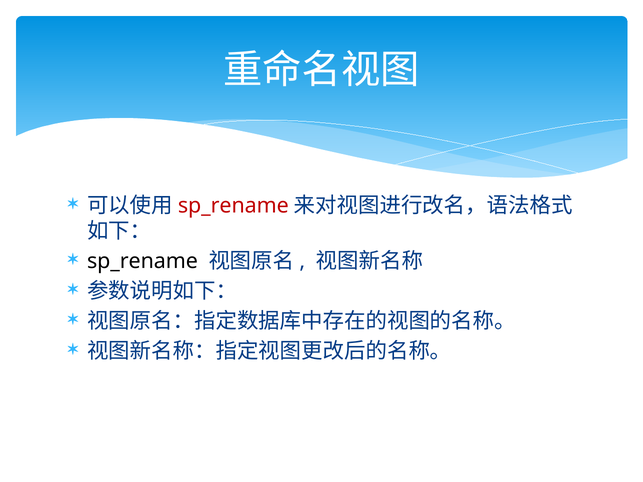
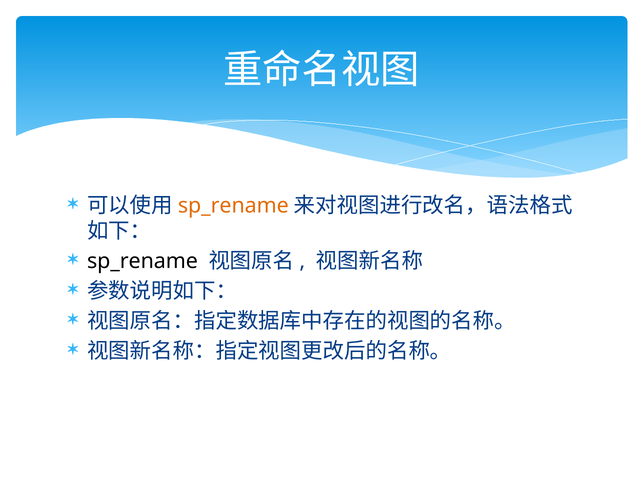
sp_rename colour: red -> orange (233, 206)
